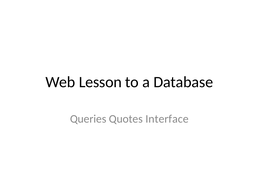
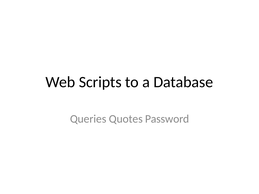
Lesson: Lesson -> Scripts (100, 82)
Interface: Interface -> Password (167, 119)
